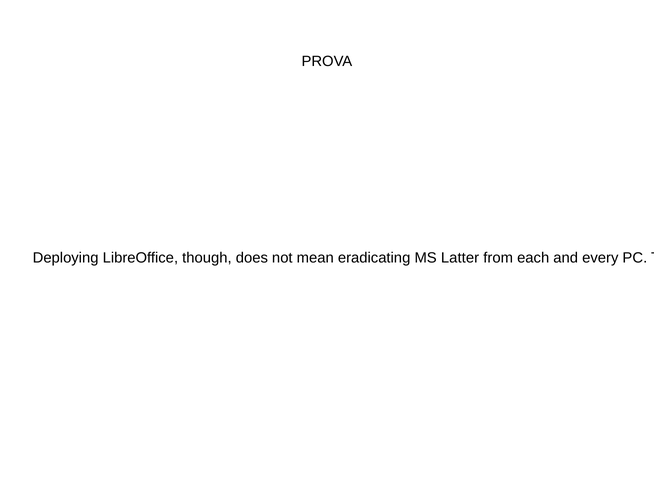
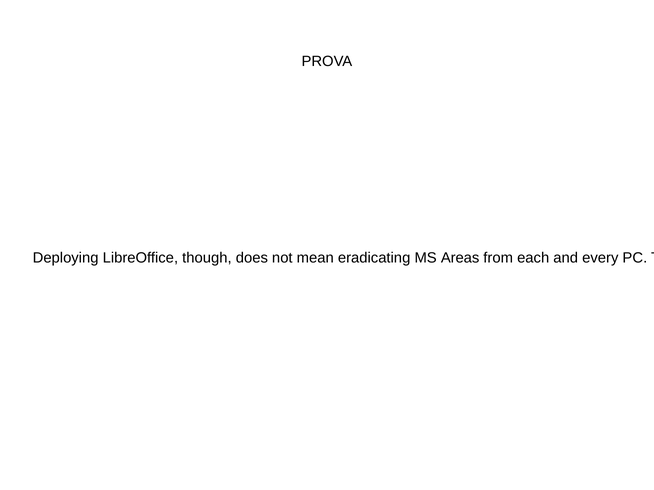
MS Latter: Latter -> Areas (460, 258)
